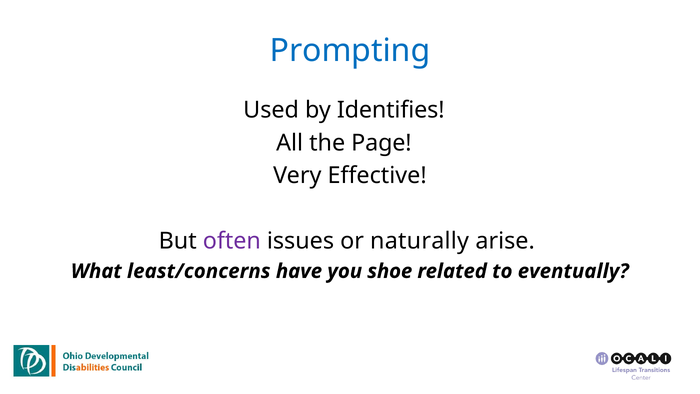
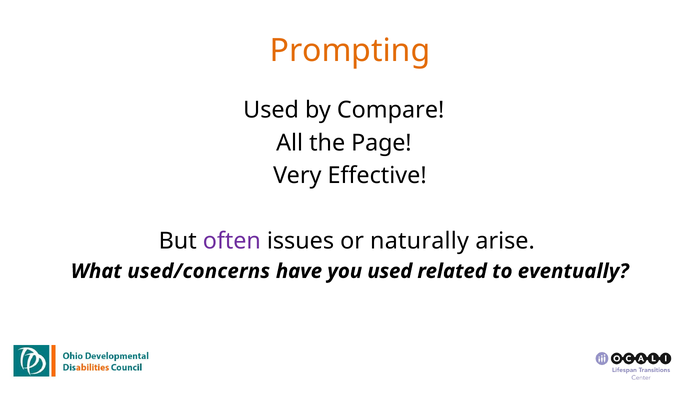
Prompting colour: blue -> orange (350, 51)
Identifies: Identifies -> Compare (391, 110)
least/concerns: least/concerns -> used/concerns (199, 271)
you shoe: shoe -> used (390, 271)
